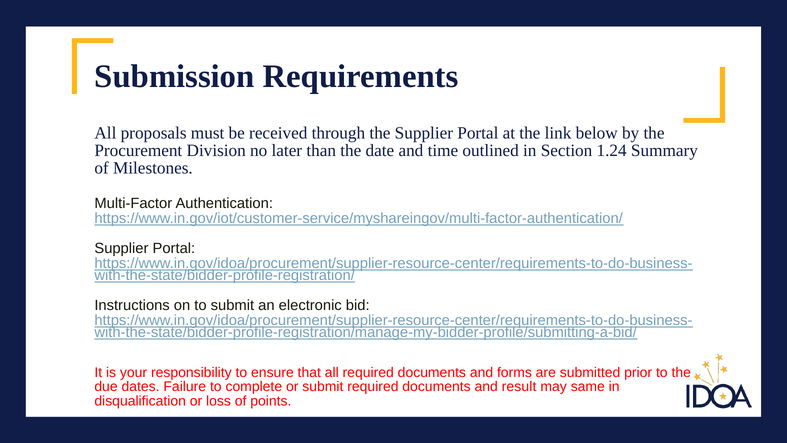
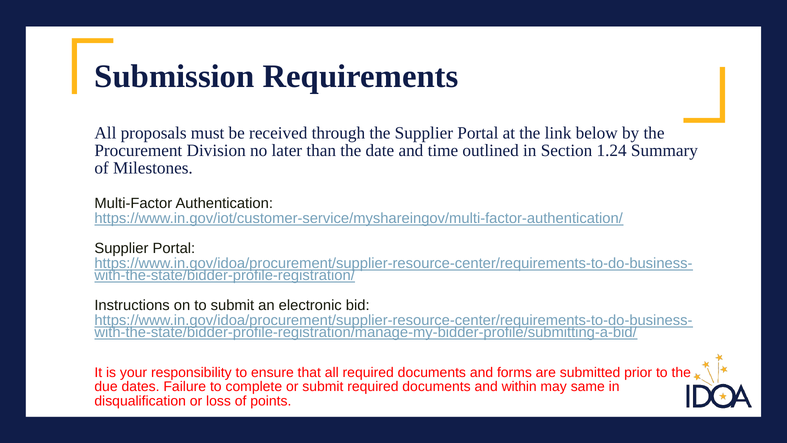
result: result -> within (519, 386)
